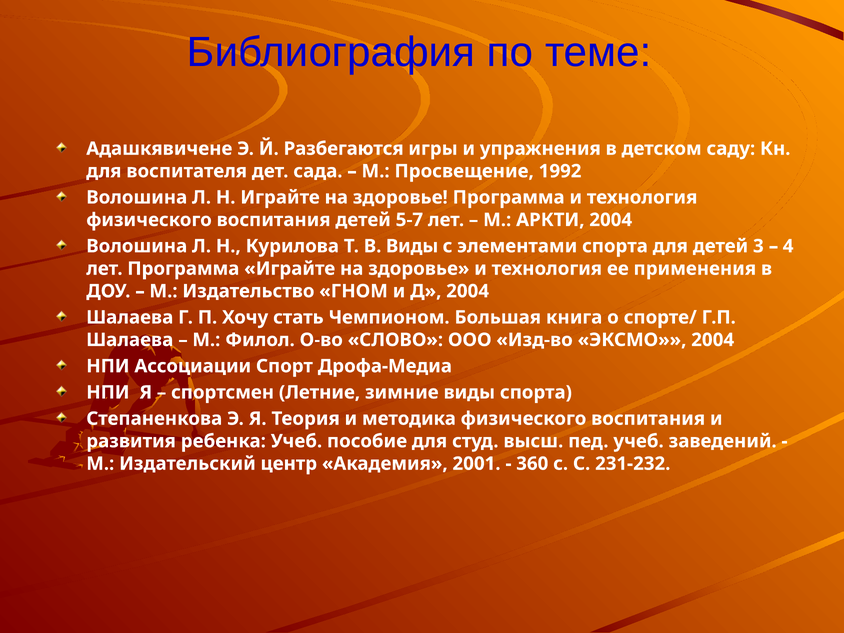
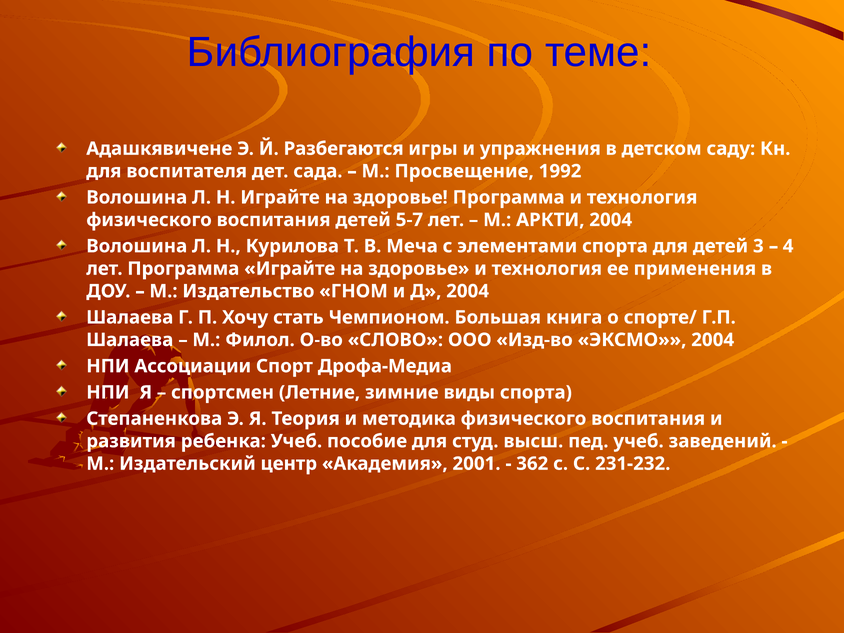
В Виды: Виды -> Меча (412, 246)
360: 360 -> 362 (532, 464)
